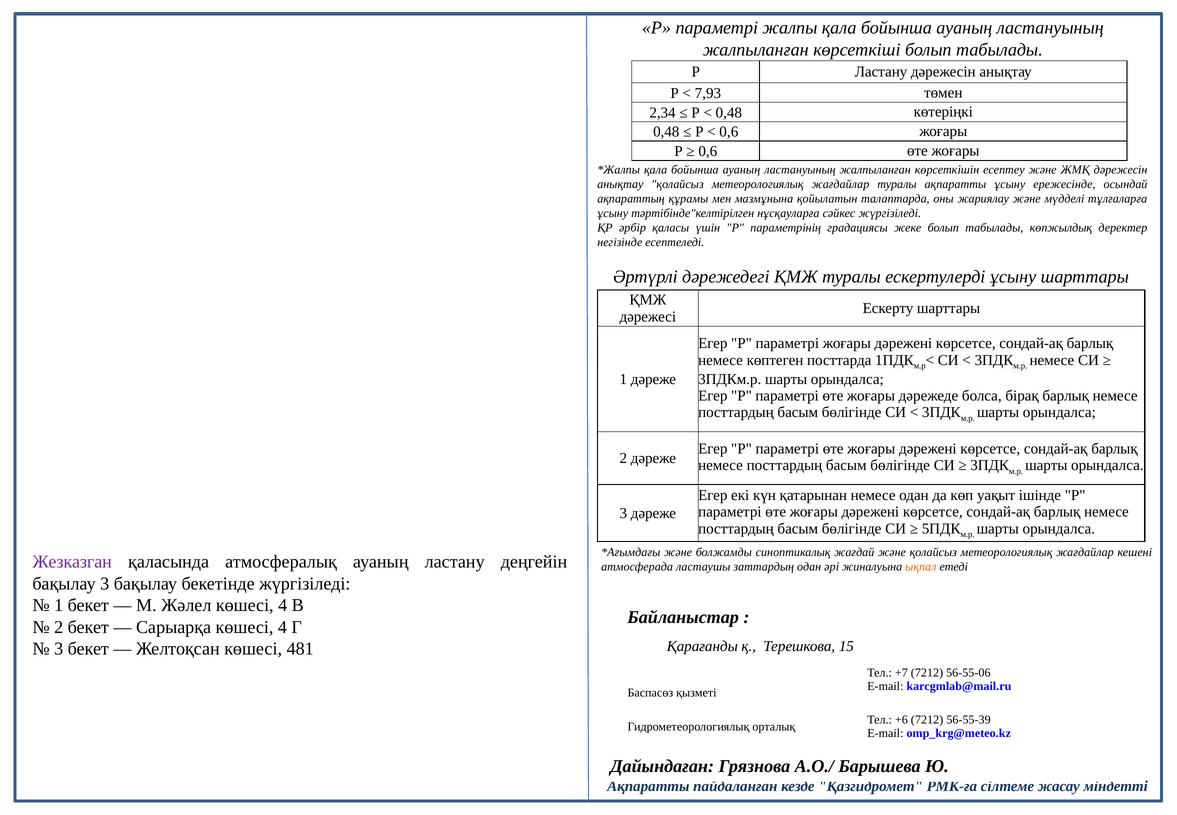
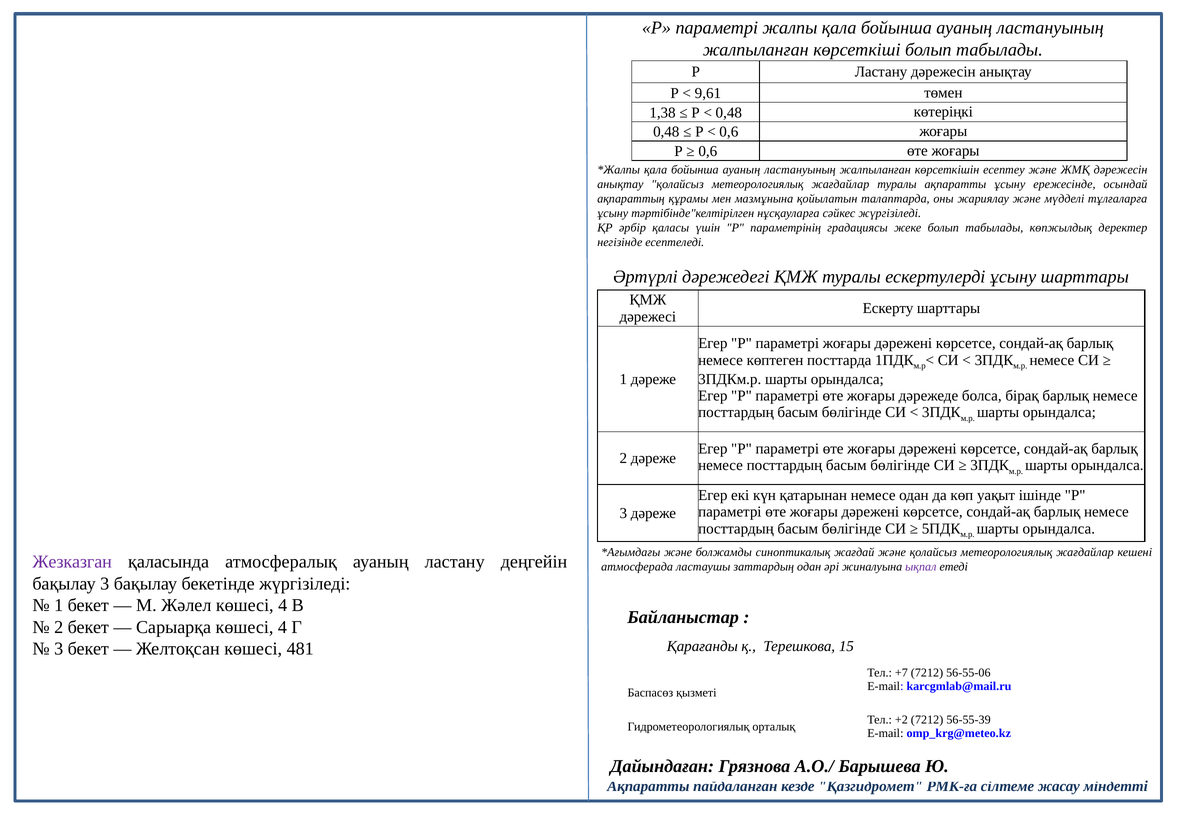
7,93: 7,93 -> 9,61 (708, 93)
2,34: 2,34 -> 1,38 (663, 113)
ықпал colour: orange -> purple (921, 566)
+6: +6 -> +2 (901, 720)
